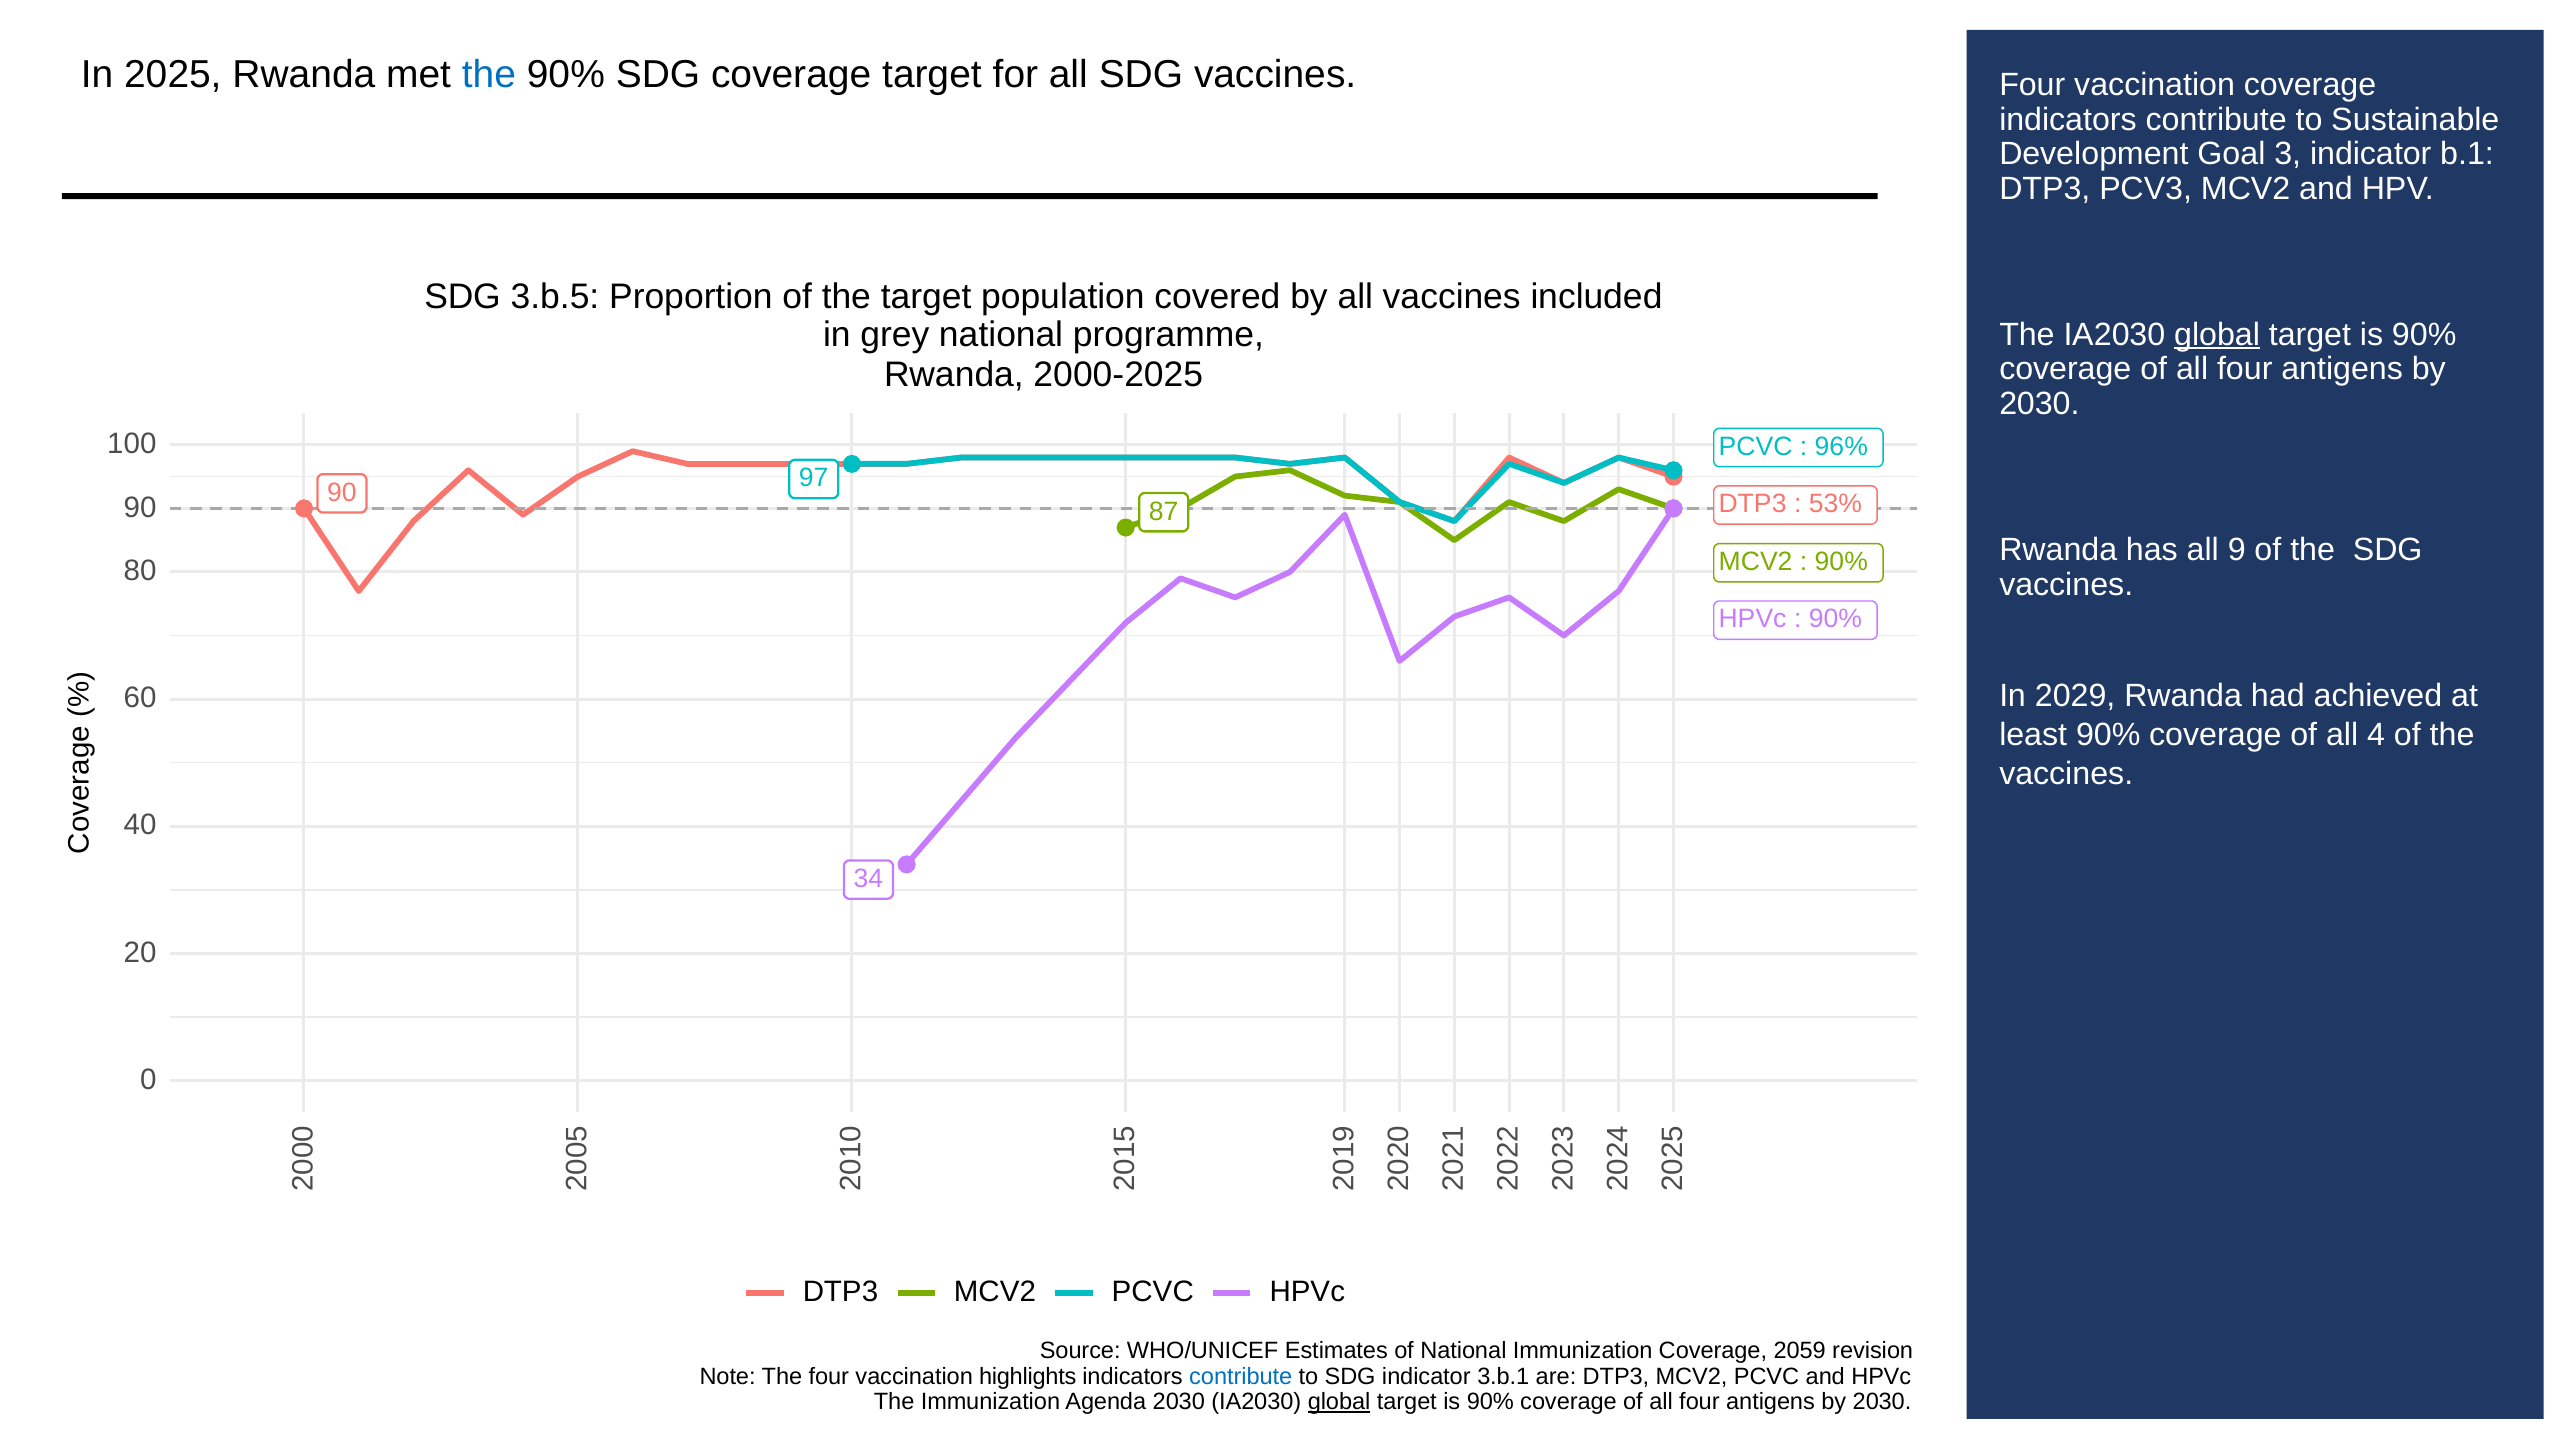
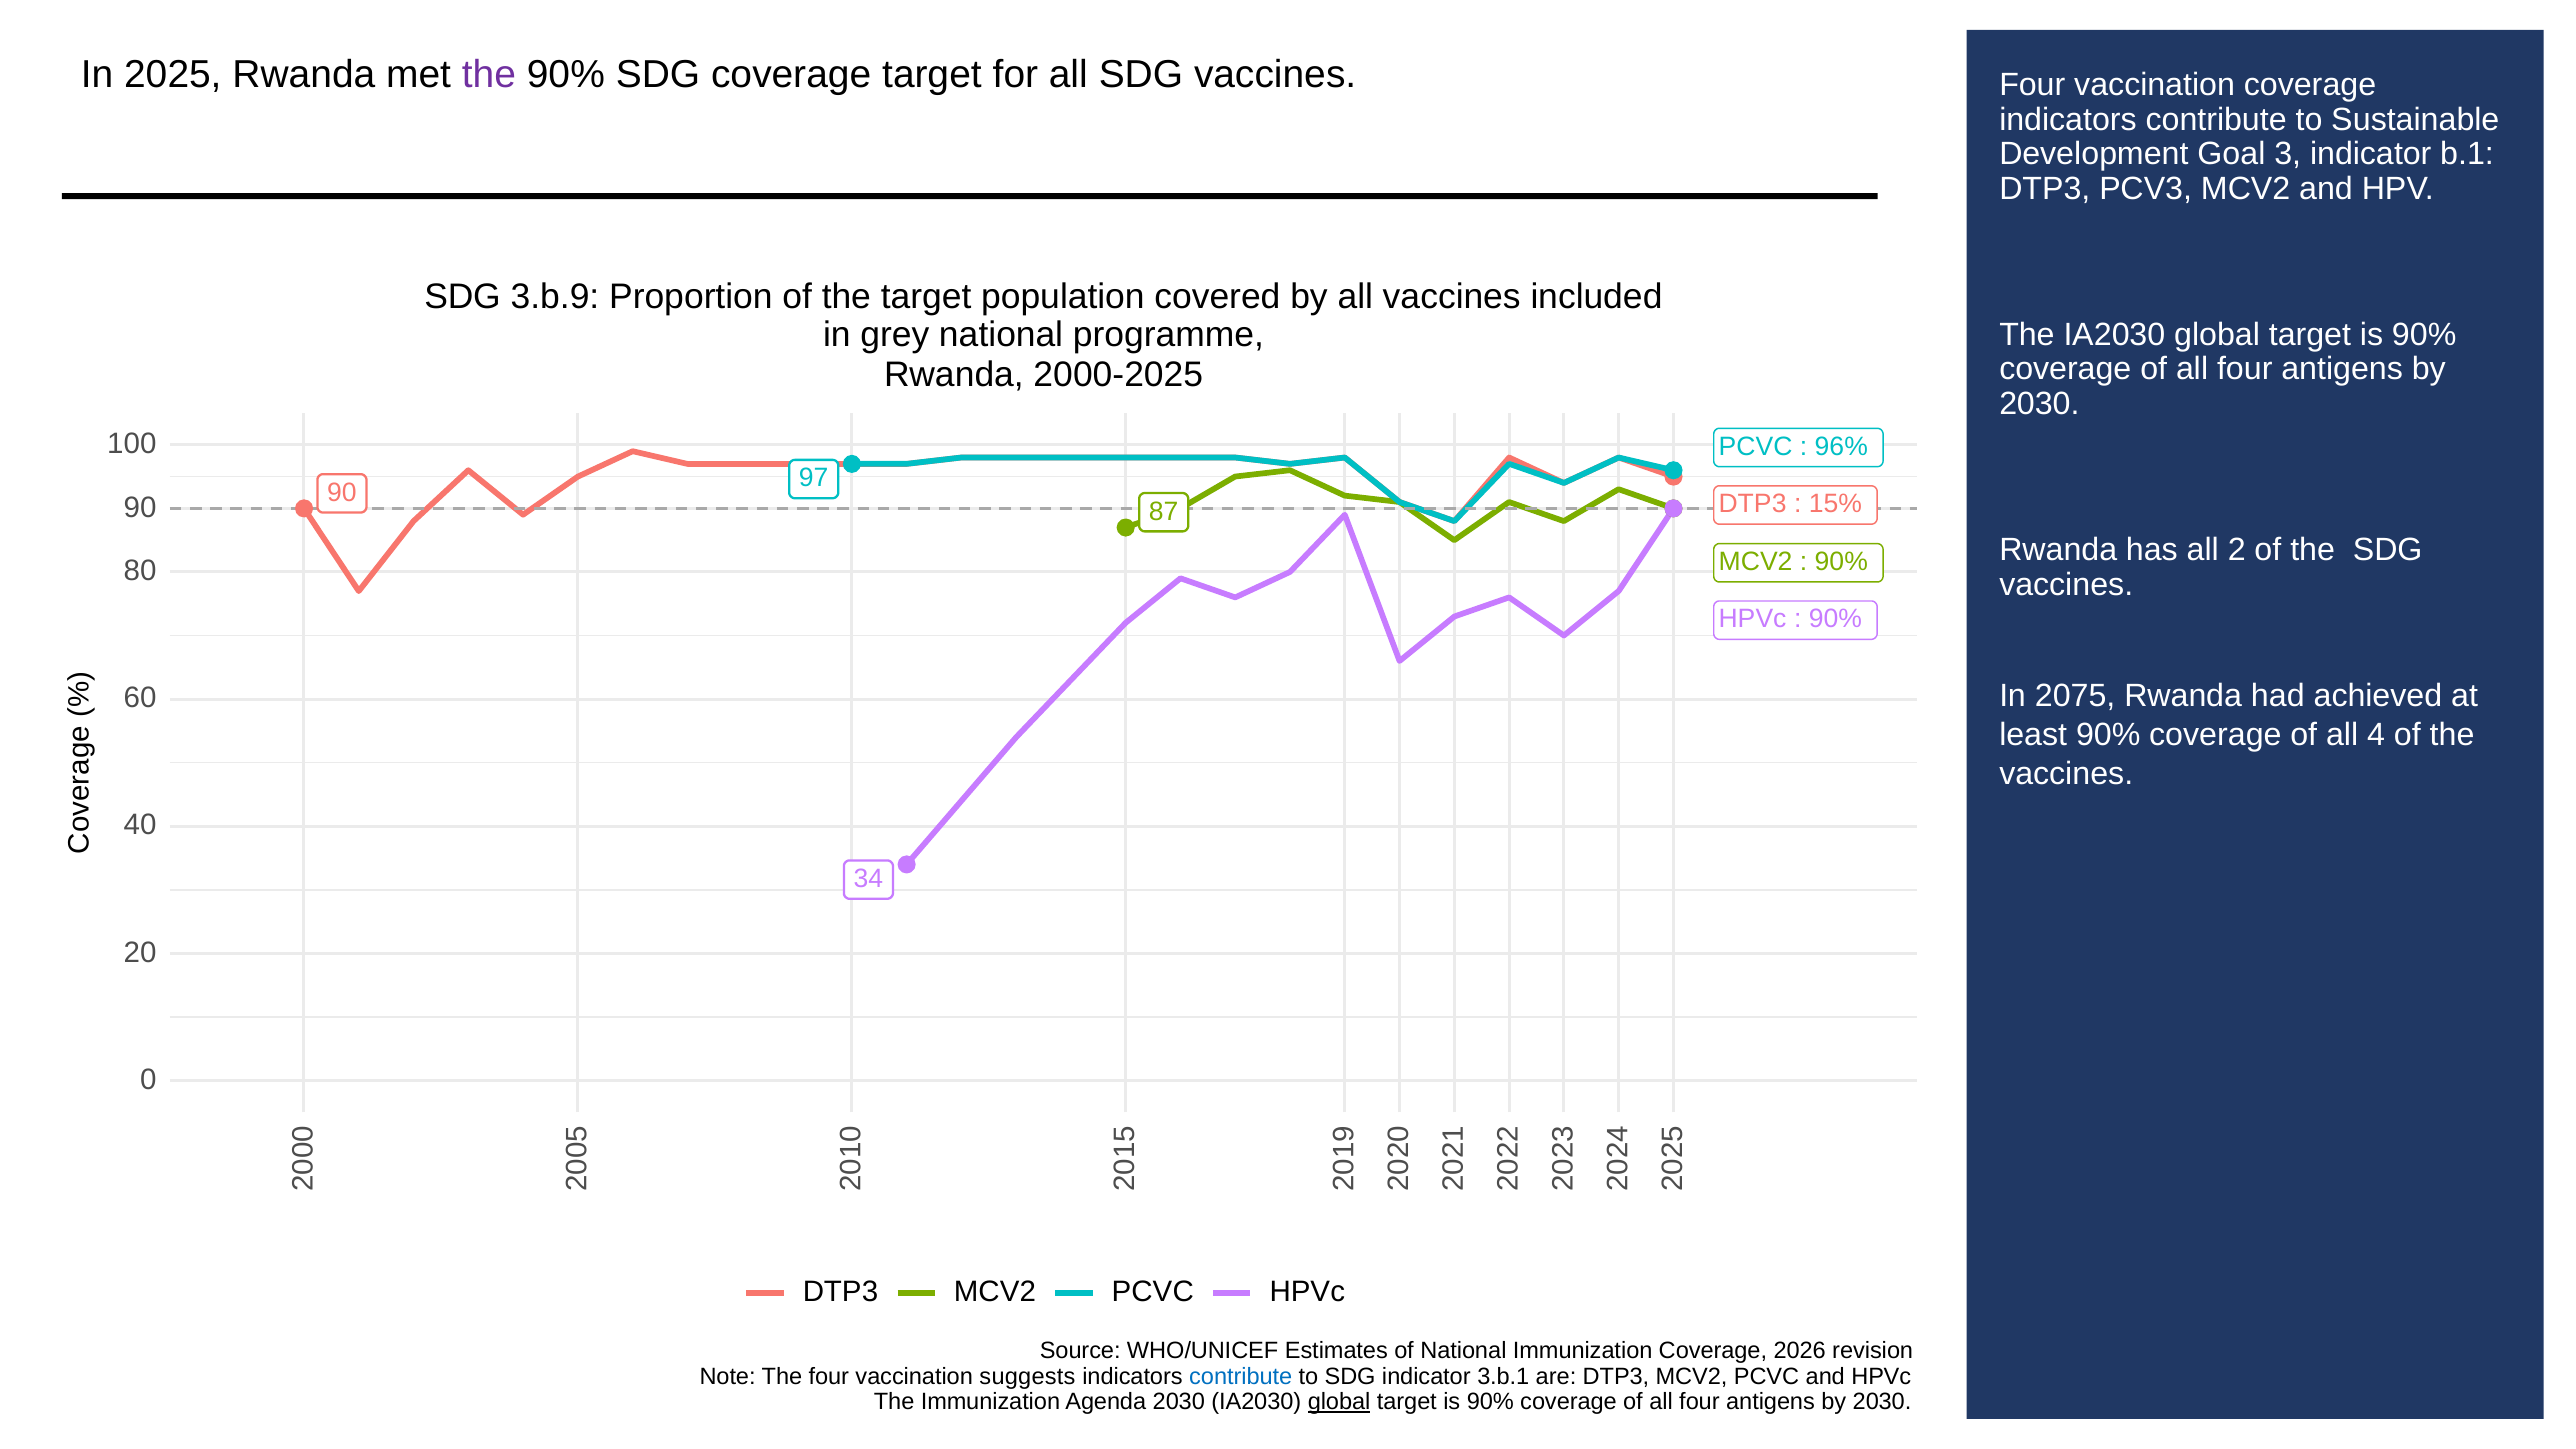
the colour: blue -> purple (489, 74)
3.b.5: 3.b.5 -> 3.b.9 (555, 297)
global underline: present -> none (2217, 335)
53%: 53% -> 15% (1835, 504)
all 9: 9 -> 2 (2237, 550)
2029: 2029 -> 2075 (2075, 696)
2059: 2059 -> 2026 (1800, 1351)
highlights: highlights -> suggests (1027, 1377)
